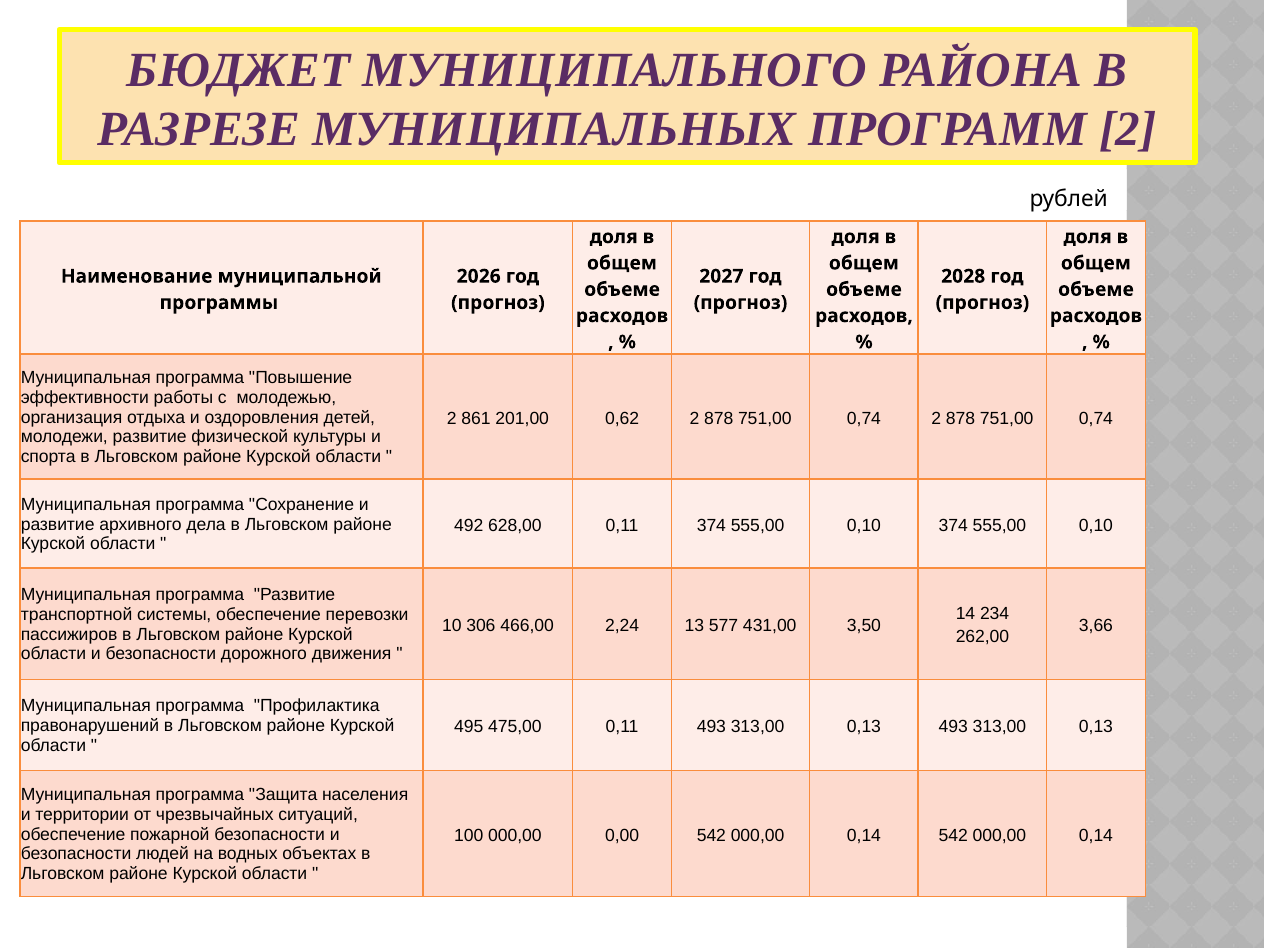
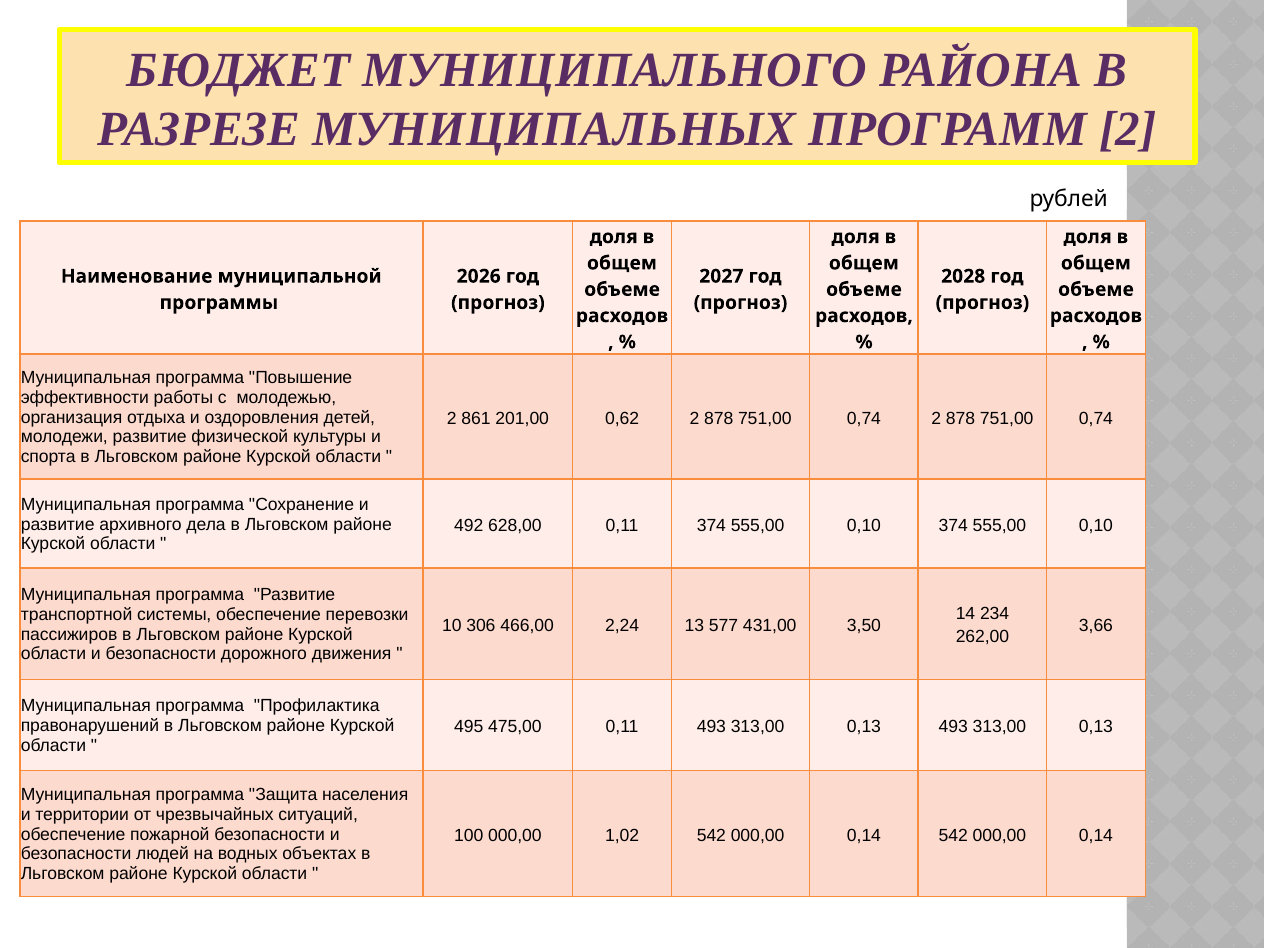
0,00: 0,00 -> 1,02 (622, 835)
